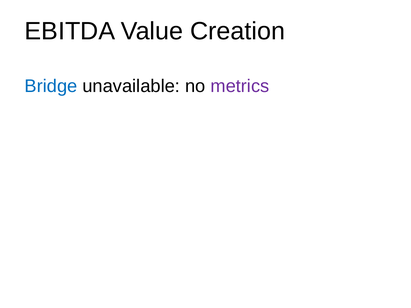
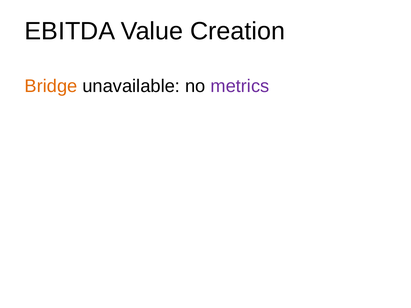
Bridge colour: blue -> orange (51, 86)
